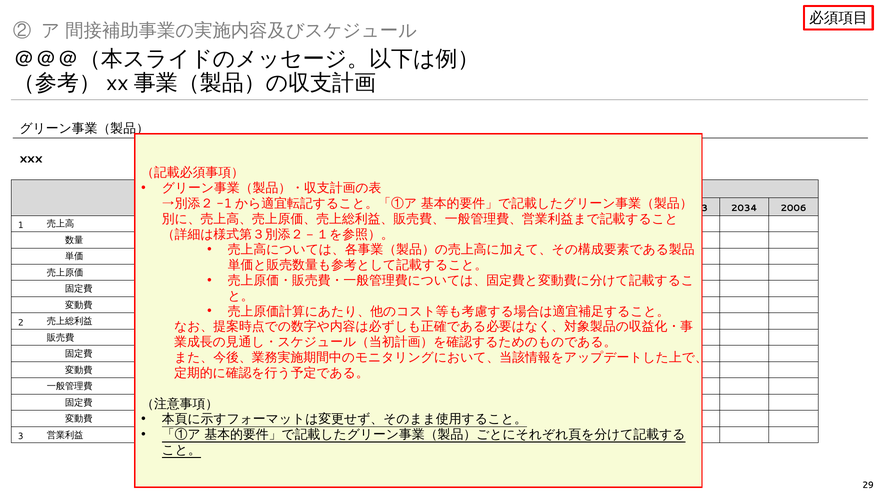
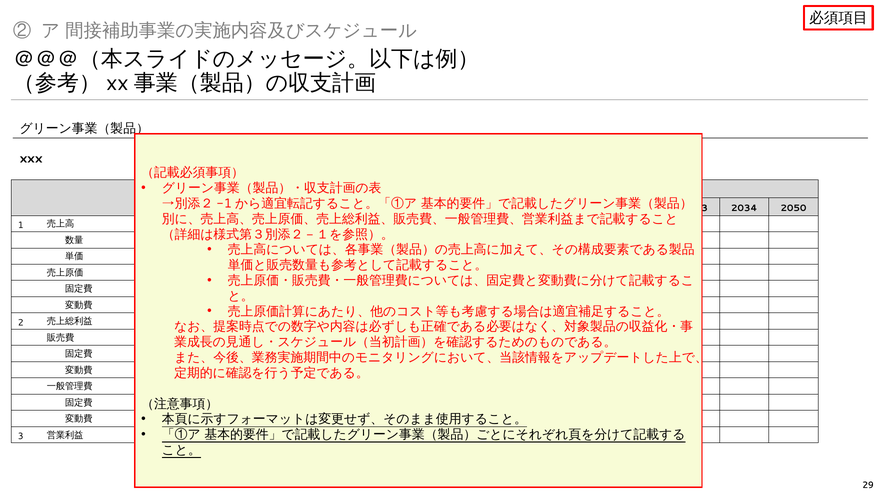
2006: 2006 -> 2050 (793, 208)
